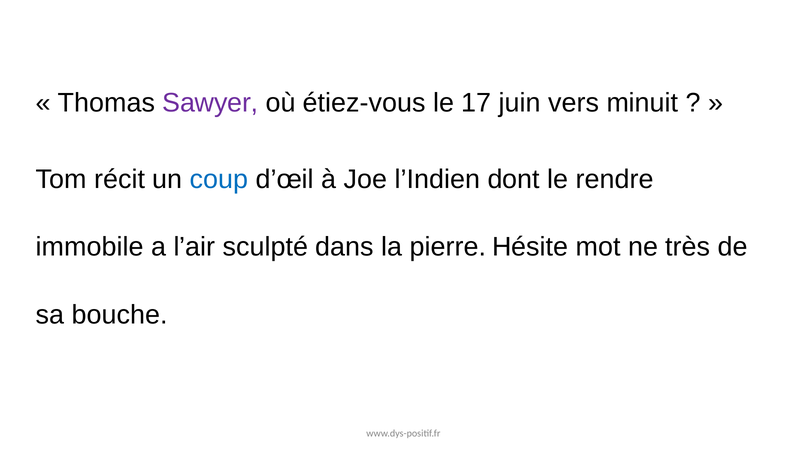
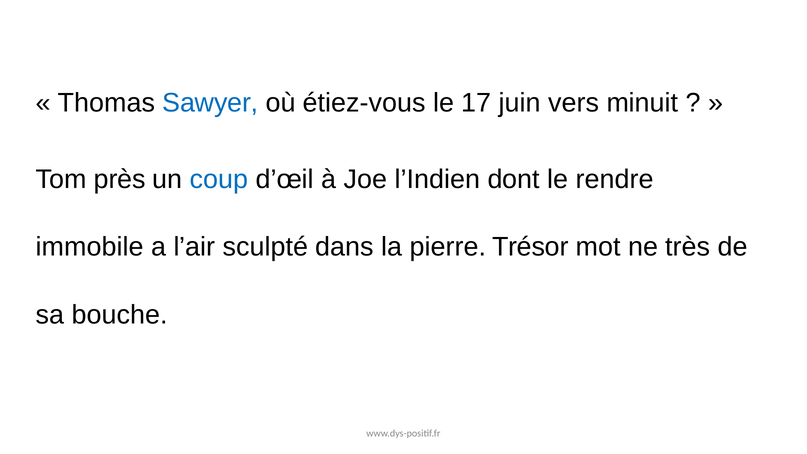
Sawyer colour: purple -> blue (210, 103)
récit: récit -> près (120, 179)
Hésite: Hésite -> Trésor (530, 247)
